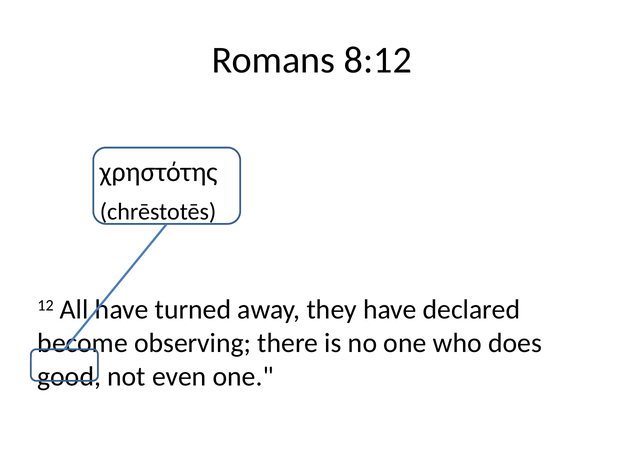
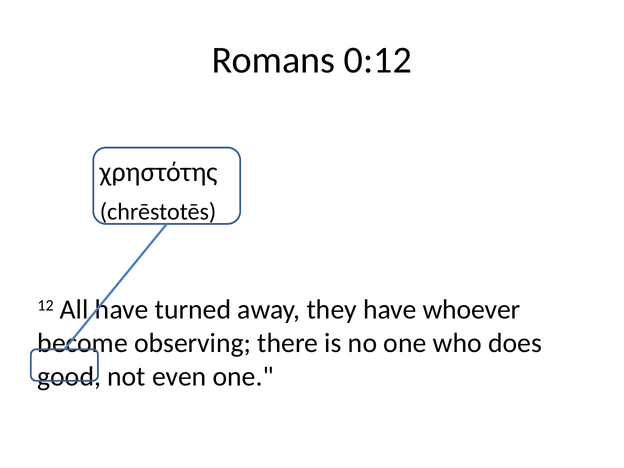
8:12: 8:12 -> 0:12 (378, 60)
declared: declared -> whoever (472, 310)
